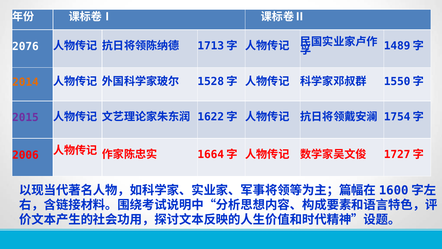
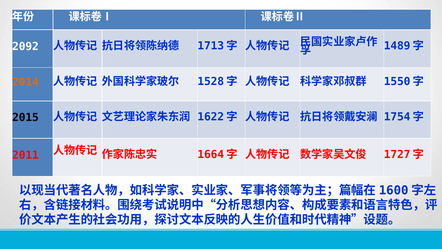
2076: 2076 -> 2092 (25, 46)
2015 colour: purple -> black (25, 117)
2006: 2006 -> 2011 (25, 155)
